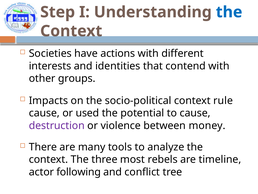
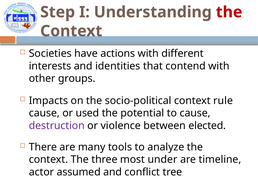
the colour: blue -> red (229, 12)
money: money -> elected (207, 125)
rebels: rebels -> under (163, 159)
following: following -> assumed (79, 172)
